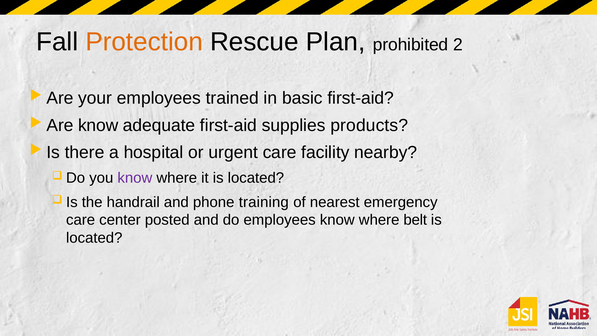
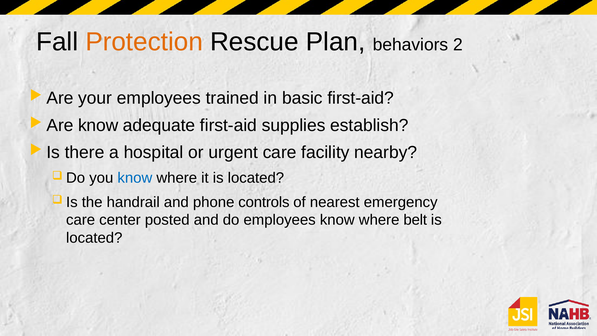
prohibited: prohibited -> behaviors (411, 45)
products: products -> establish (369, 125)
know colour: purple -> blue (135, 178)
training: training -> controls (264, 202)
